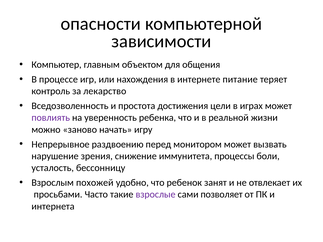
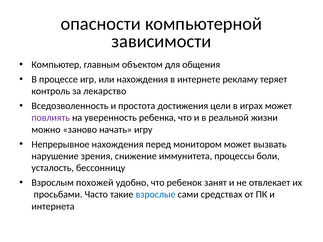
питание: питание -> рекламу (240, 79)
Непрерывное раздвоению: раздвоению -> нахождения (118, 144)
взрослые colour: purple -> blue (156, 195)
позволяет: позволяет -> средствах (222, 195)
